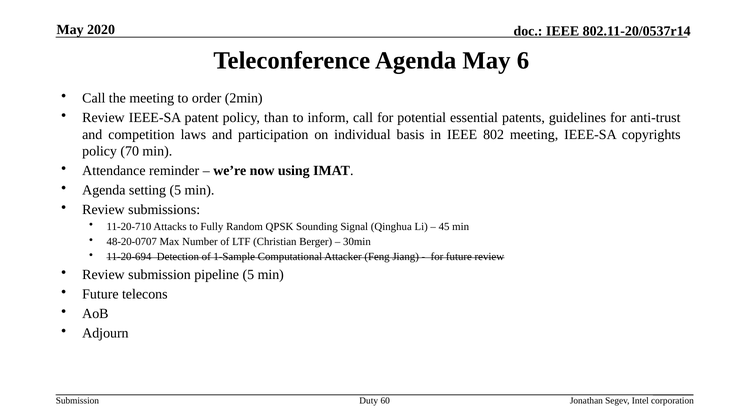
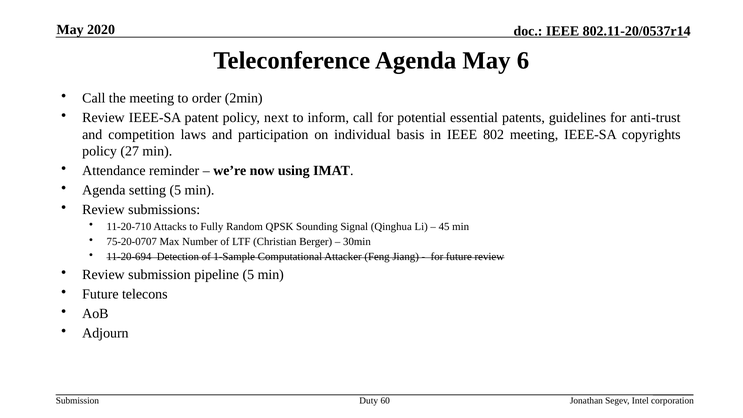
than: than -> next (276, 118)
70: 70 -> 27 (130, 151)
48-20-0707: 48-20-0707 -> 75-20-0707 (132, 242)
